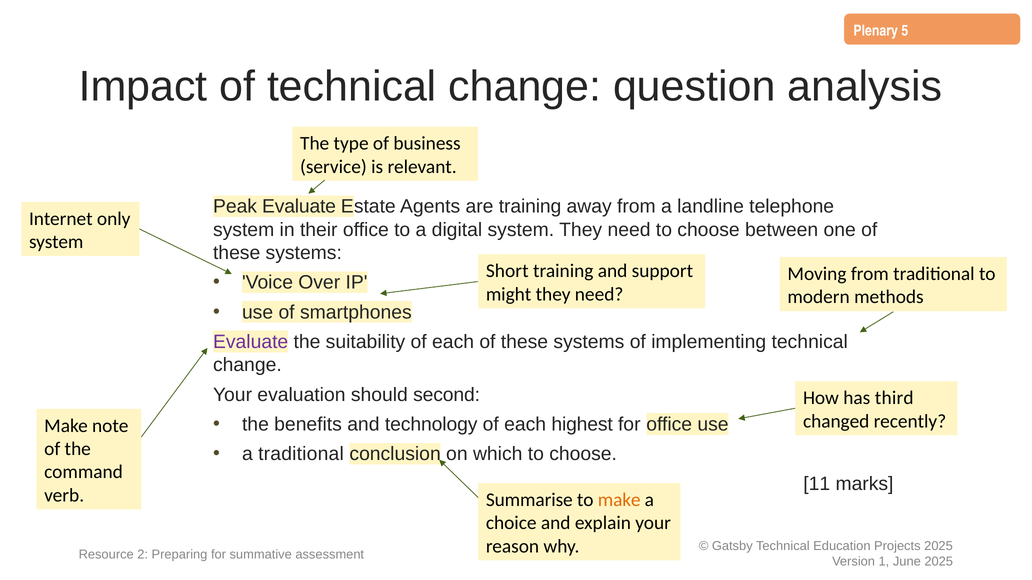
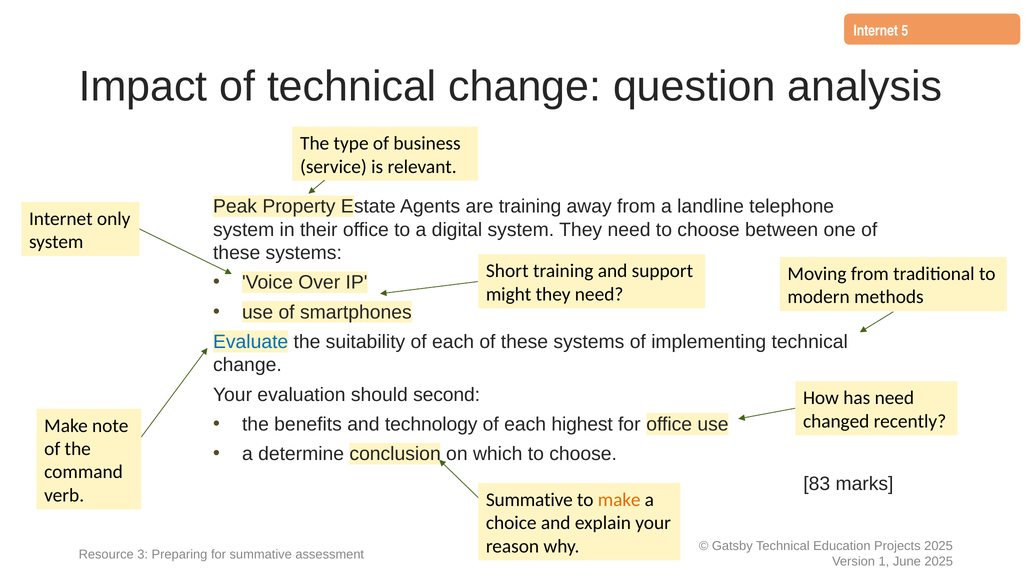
Plenary: Plenary -> Internet (876, 31)
Peak Evaluate: Evaluate -> Property (299, 207)
Evaluate colour: purple -> blue (251, 342)
has third: third -> need (894, 398)
a traditional: traditional -> determine (301, 454)
11: 11 -> 83 (817, 484)
Summarise: Summarise -> Summative (529, 500)
2: 2 -> 3 (143, 555)
